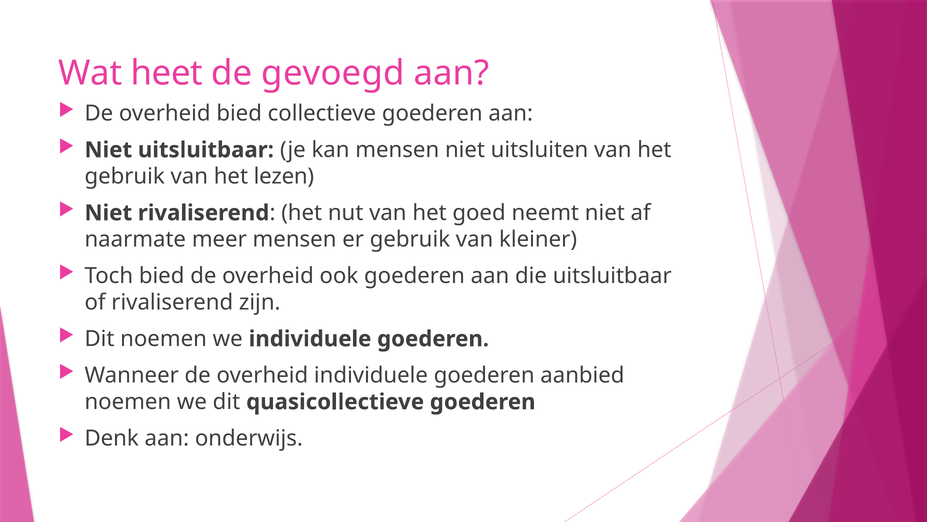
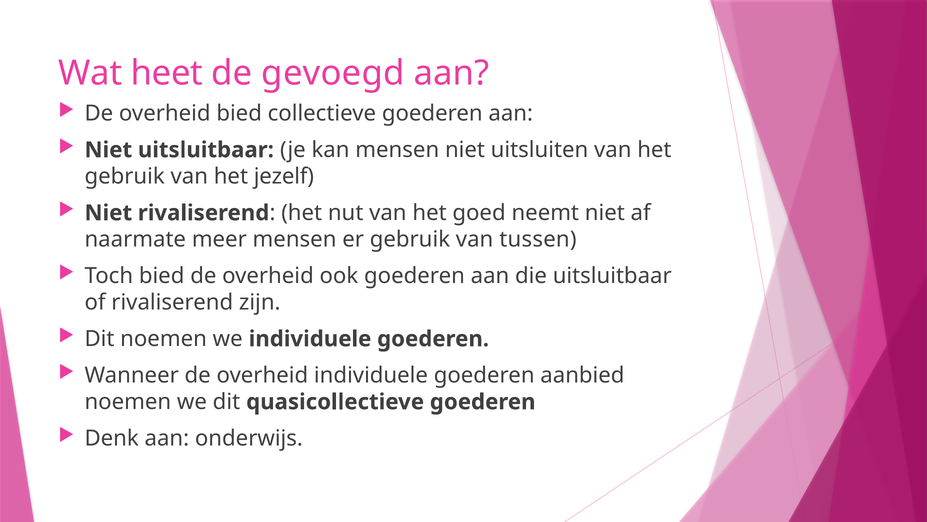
lezen: lezen -> jezelf (284, 176)
kleiner: kleiner -> tussen (538, 239)
